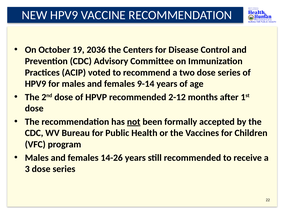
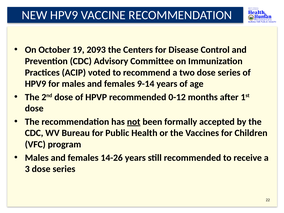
2036: 2036 -> 2093 (96, 50)
2-12: 2-12 -> 0-12 (177, 97)
